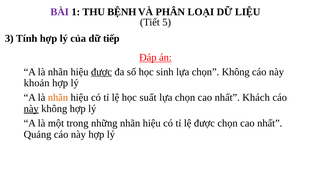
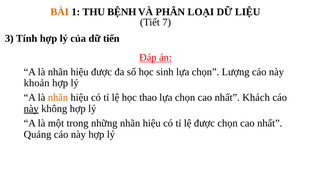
BÀI colour: purple -> orange (60, 12)
5: 5 -> 7 (167, 22)
tiếp: tiếp -> tiến (111, 39)
được underline: present -> none (102, 72)
chọn Không: Không -> Lượng (236, 72)
suất: suất -> thao (148, 97)
